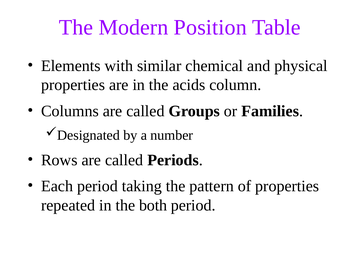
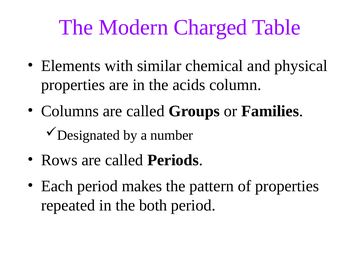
Position: Position -> Charged (210, 27)
taking: taking -> makes (142, 186)
